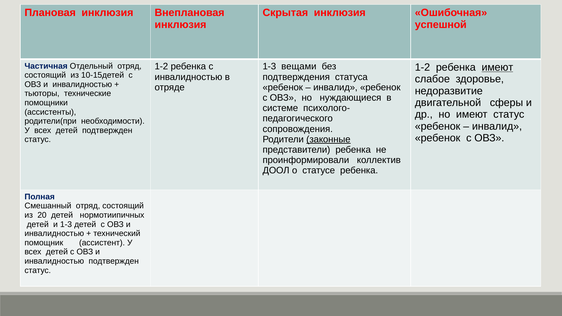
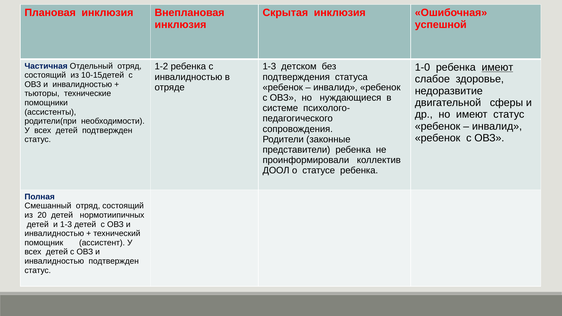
вещами: вещами -> детском (299, 67)
1-2: 1-2 -> 1-0 (422, 67)
законные underline: present -> none (328, 139)
